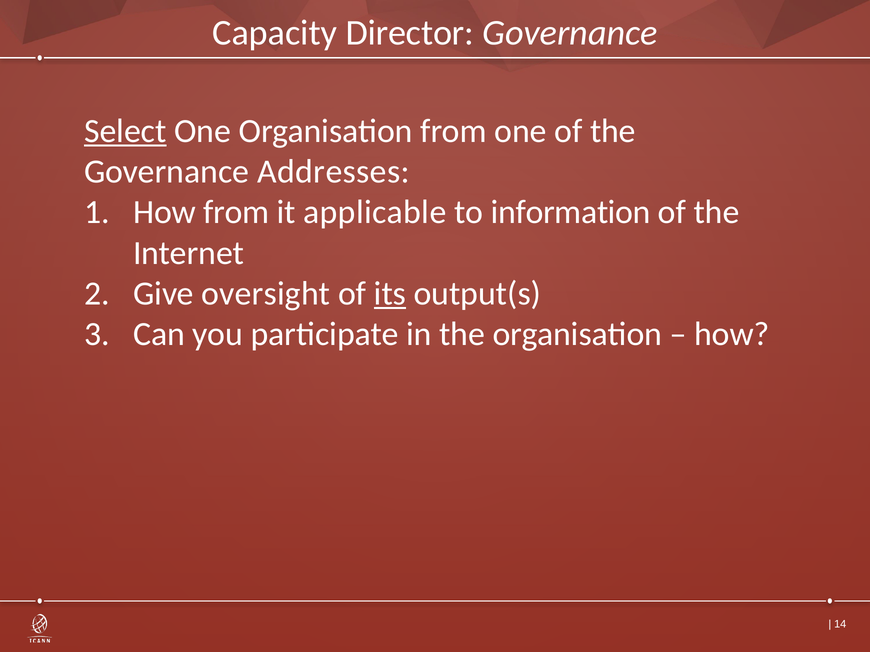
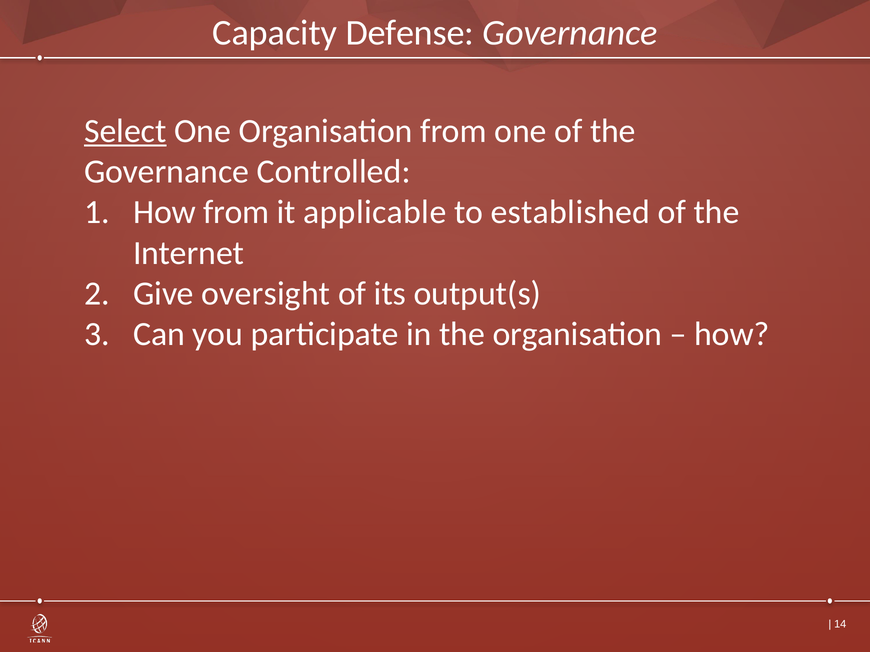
Director: Director -> Defense (410, 33)
Addresses: Addresses -> Controlled (334, 172)
information: information -> established (570, 212)
its underline: present -> none (390, 294)
